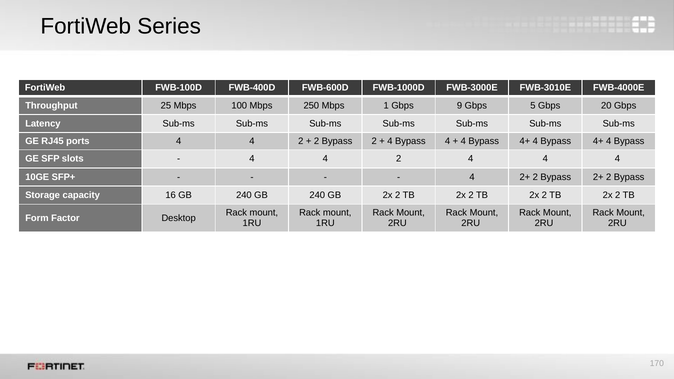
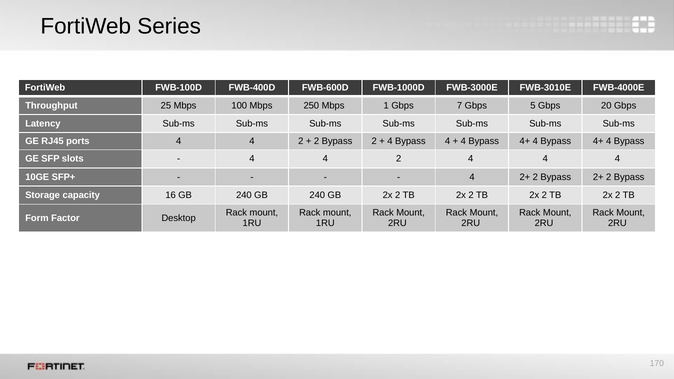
9: 9 -> 7 (460, 105)
